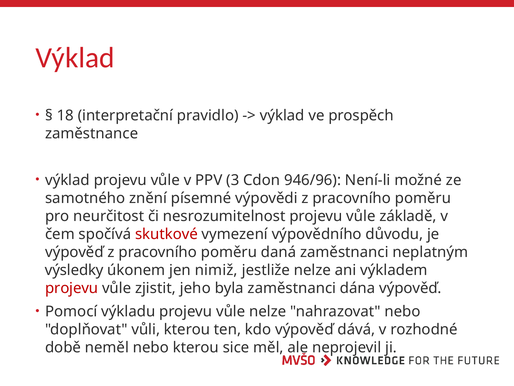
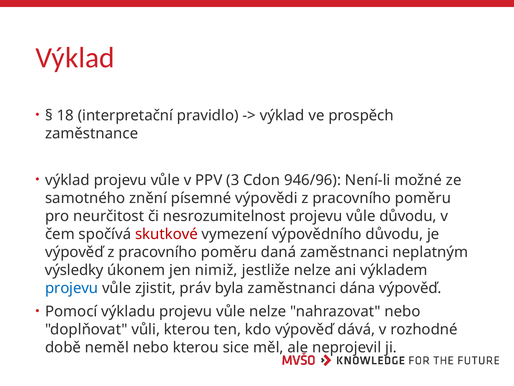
vůle základě: základě -> důvodu (408, 216)
projevu colour: red -> blue (72, 288)
jeho: jeho -> práv (195, 288)
